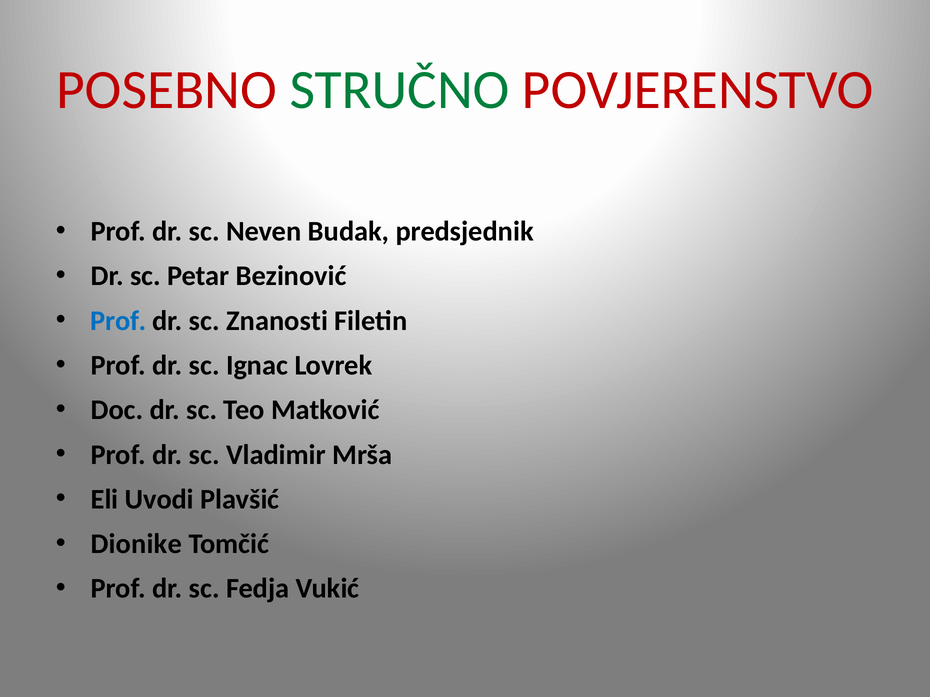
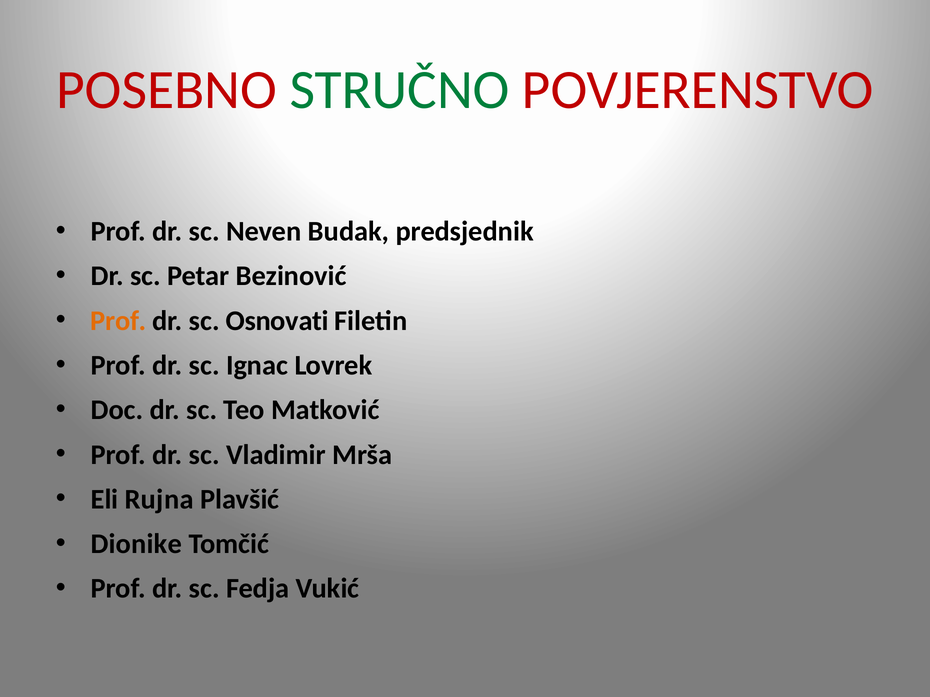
Prof colour: blue -> orange (118, 321)
Znanosti: Znanosti -> Osnovati (277, 321)
Uvodi: Uvodi -> Rujna (159, 500)
